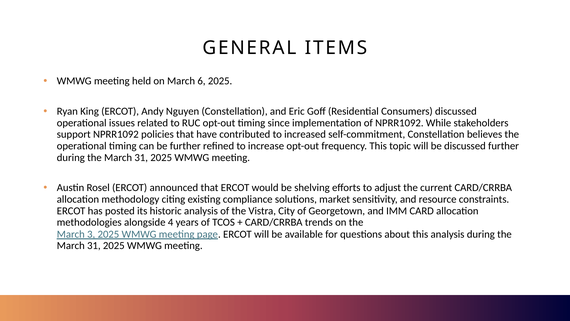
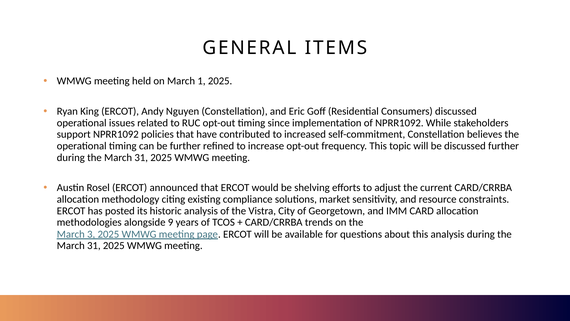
6: 6 -> 1 (202, 81)
4: 4 -> 9 (171, 222)
